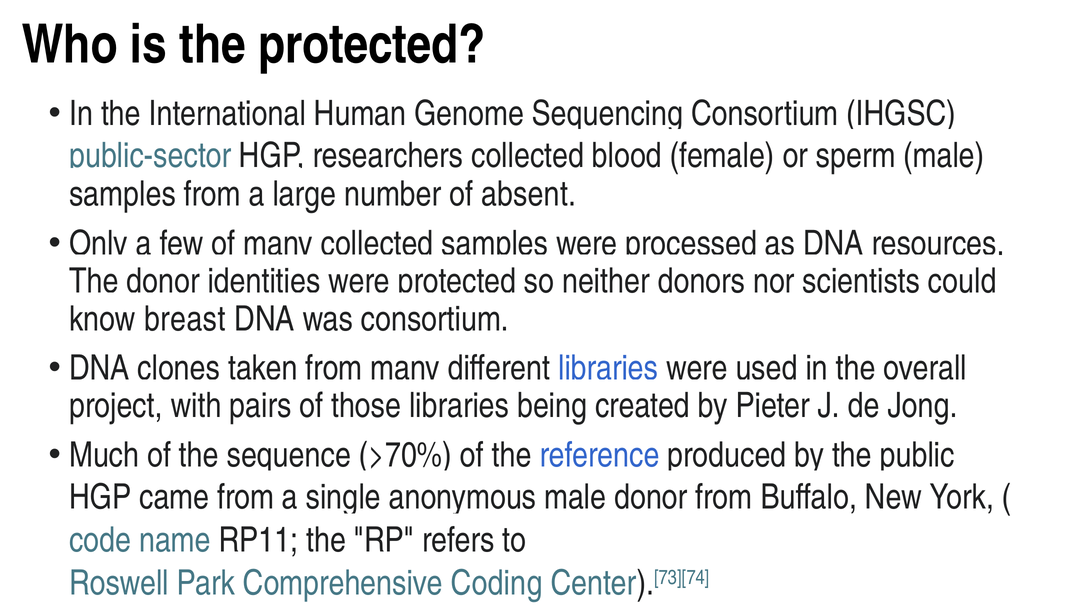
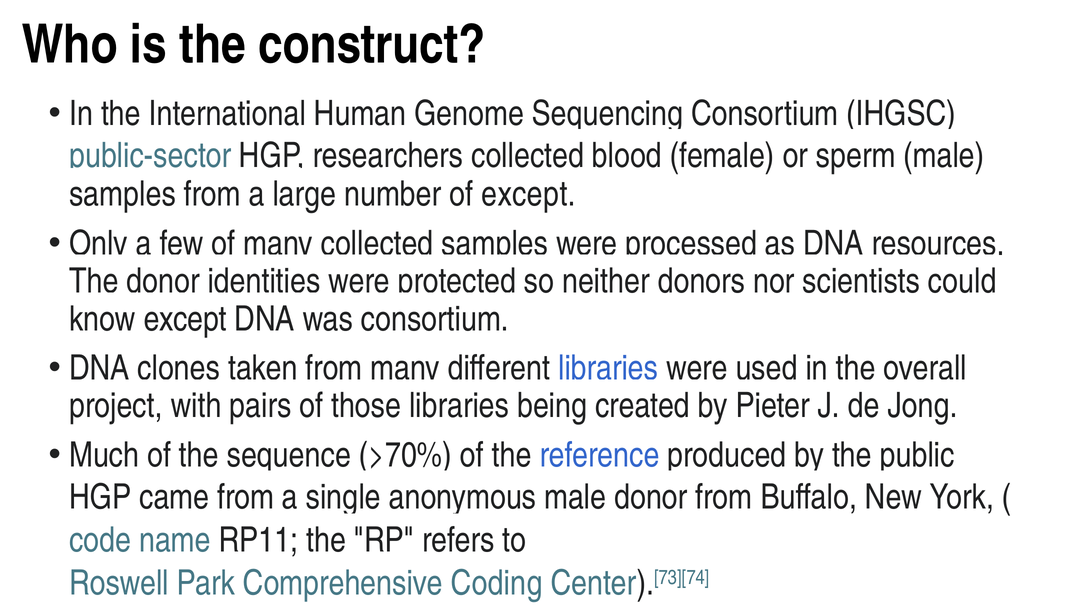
the protected: protected -> construct (372, 45)
of absent: absent -> except (529, 194)
know breast: breast -> except (185, 319)
